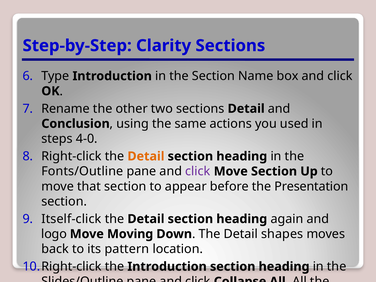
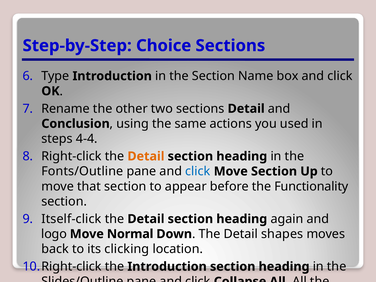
Clarity: Clarity -> Choice (164, 46)
4-0: 4-0 -> 4-4 (87, 139)
click colour: purple -> blue (198, 171)
Presentation: Presentation -> Functionality (311, 186)
Moving: Moving -> Normal (130, 234)
pattern: pattern -> clicking (127, 249)
